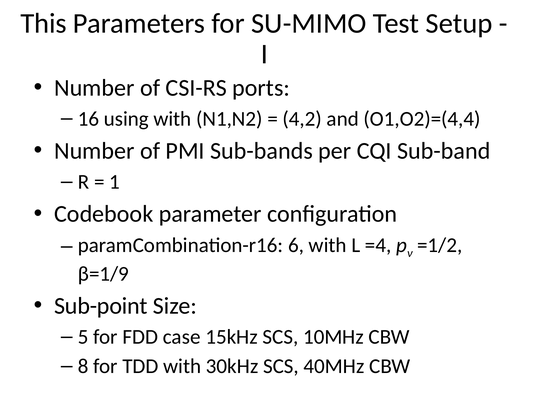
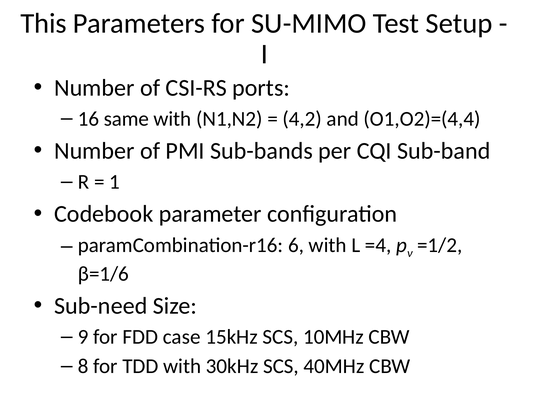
using: using -> same (126, 119)
β=1/9: β=1/9 -> β=1/6 (103, 274)
Sub-point: Sub-point -> Sub-need (101, 306)
5: 5 -> 9 (83, 337)
